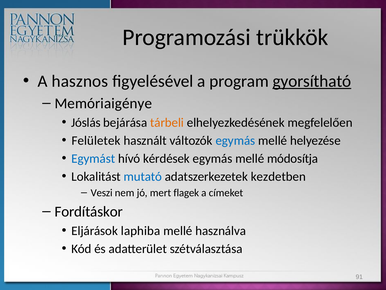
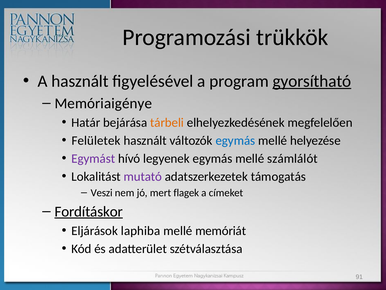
A hasznos: hasznos -> használt (80, 81)
Jóslás: Jóslás -> Határ (86, 122)
Egymást colour: blue -> purple (93, 158)
kérdések: kérdések -> legyenek (166, 158)
módosítja: módosítja -> számlálót (292, 158)
mutató colour: blue -> purple (143, 176)
kezdetben: kezdetben -> támogatás (278, 176)
Fordításkor underline: none -> present (89, 211)
használva: használva -> memóriát (221, 230)
